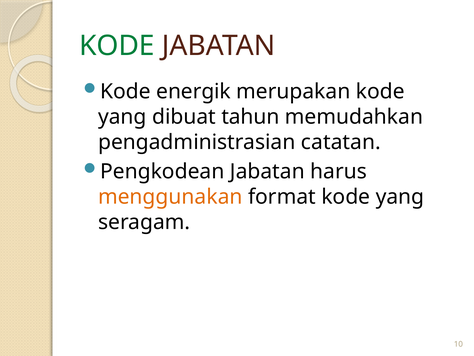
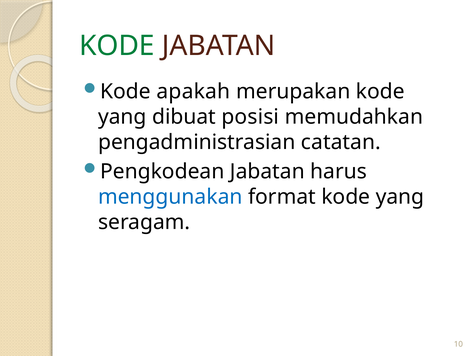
energik: energik -> apakah (193, 92)
tahun: tahun -> posisi (250, 117)
menggunakan colour: orange -> blue (170, 197)
